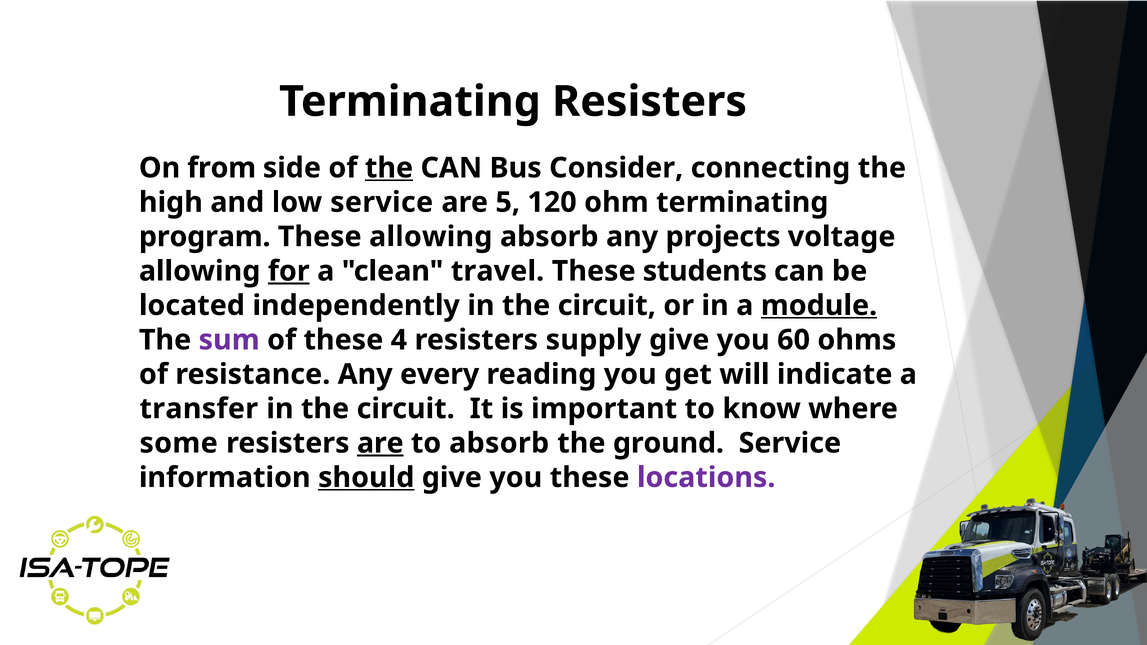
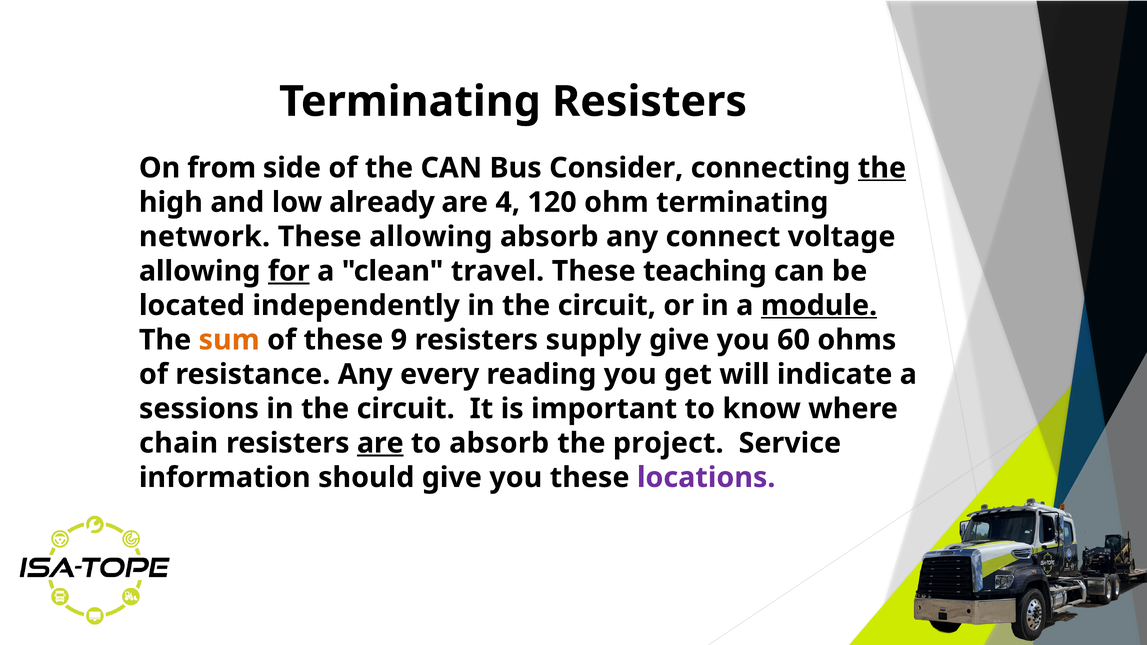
the underline: present -> none (389, 168)
the underline: none -> present (882, 168)
low service: service -> already (382, 202)
5: 5 -> 4 (508, 202)
program: program -> network (205, 237)
projects: projects -> connect (723, 237)
students: students -> teaching (705, 271)
sum colour: purple -> orange (229, 340)
4: 4 -> 9 (399, 340)
transfer: transfer -> sessions (199, 409)
some: some -> chain (179, 443)
ground: ground -> project (668, 443)
should underline: present -> none (366, 478)
